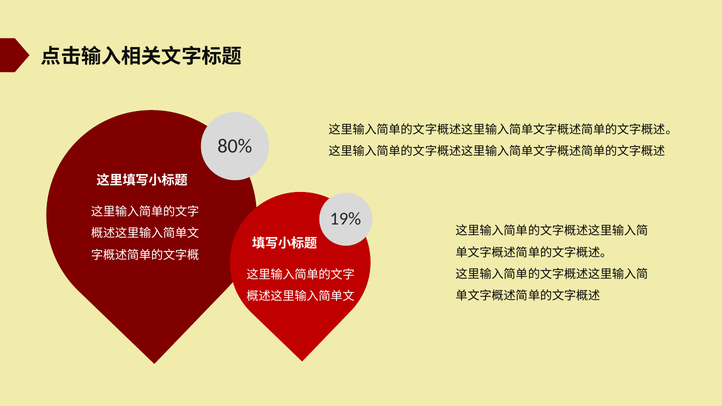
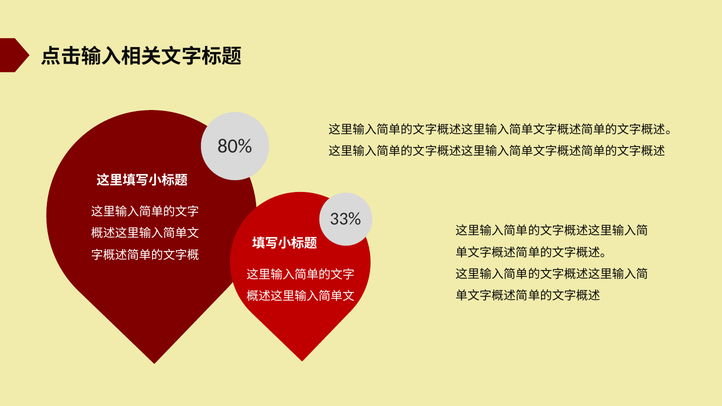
19%: 19% -> 33% (345, 219)
